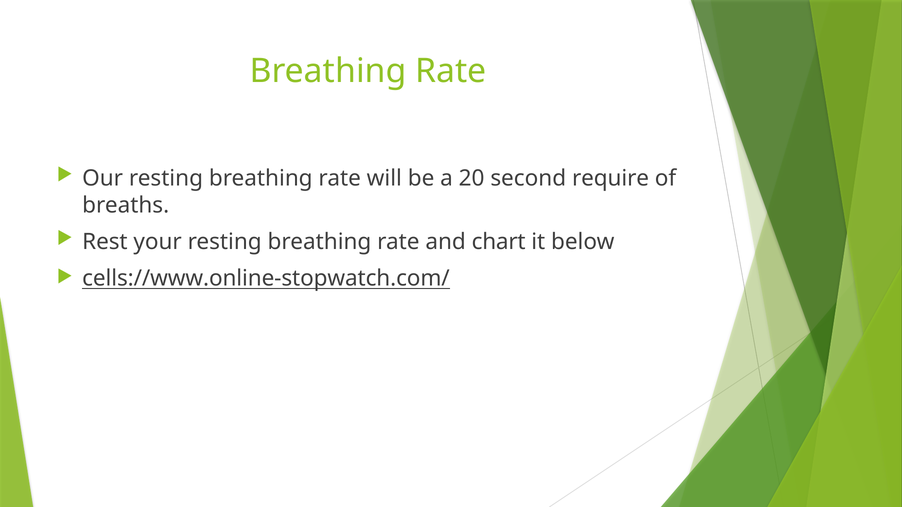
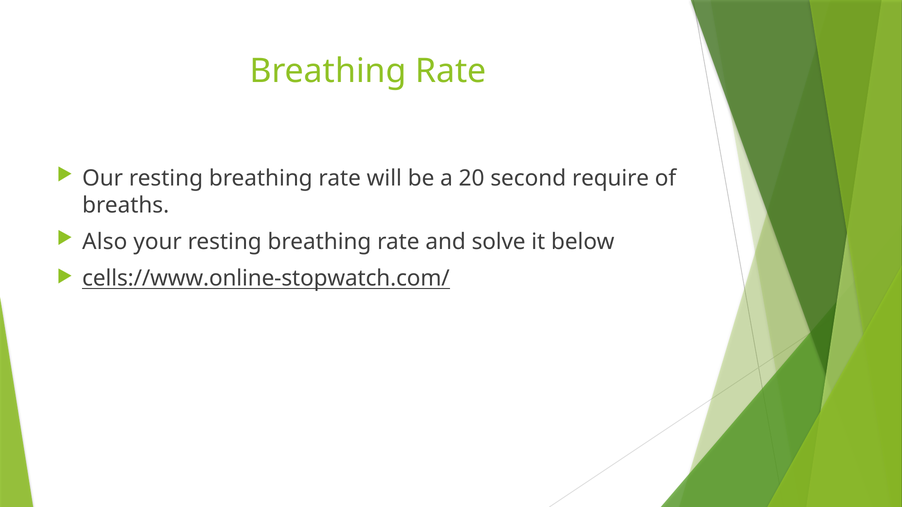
Rest: Rest -> Also (105, 242)
chart: chart -> solve (499, 242)
